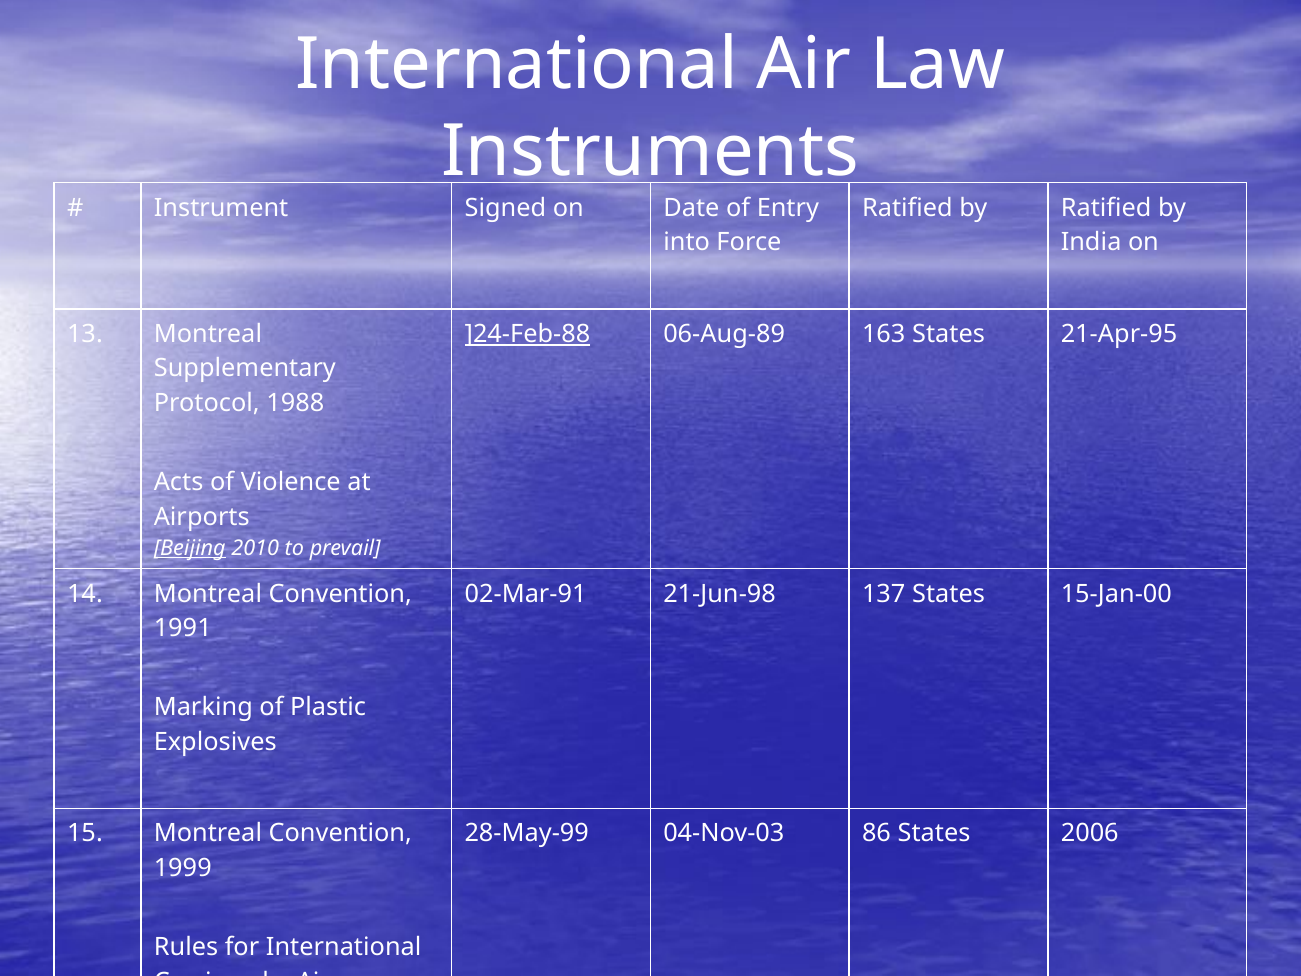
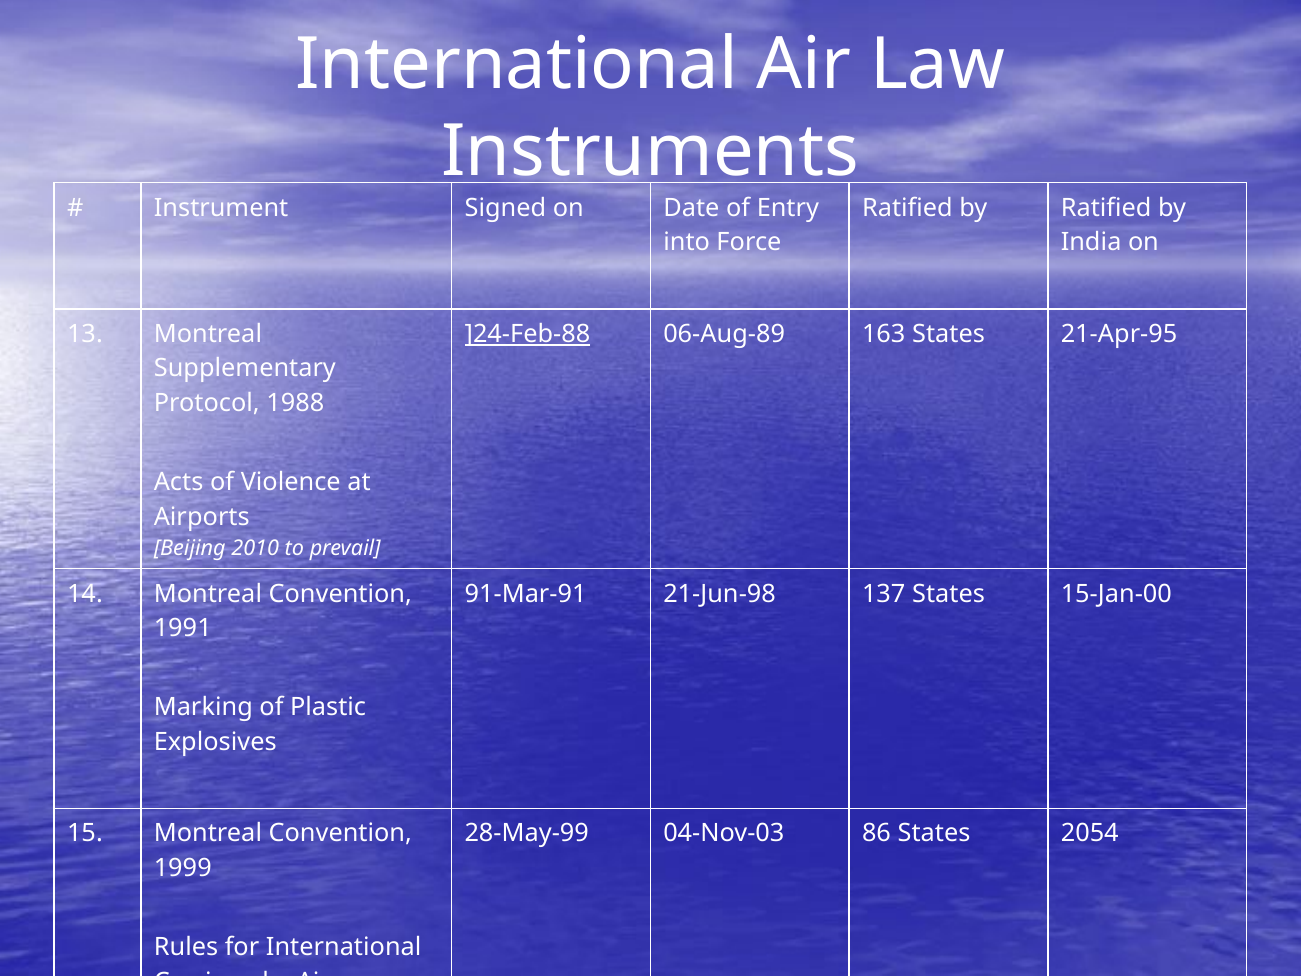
Beijing underline: present -> none (190, 548)
02-Mar-91: 02-Mar-91 -> 91-Mar-91 (526, 594)
2006: 2006 -> 2054 (1090, 833)
